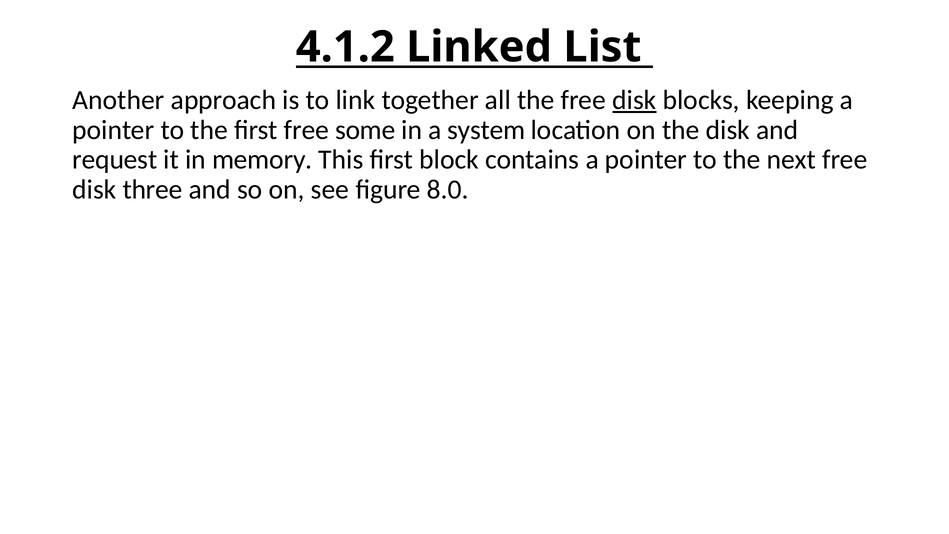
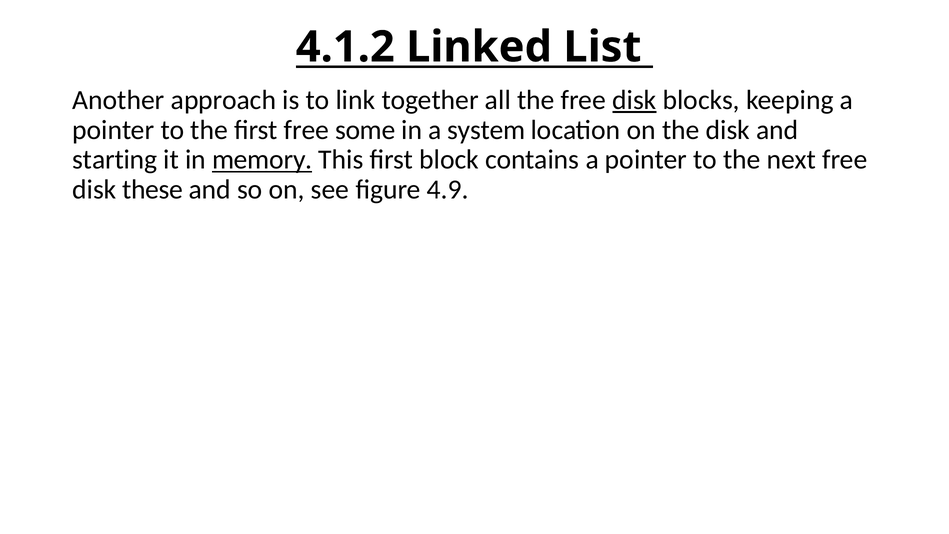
request: request -> starting (115, 160)
memory underline: none -> present (262, 160)
three: three -> these (153, 190)
8.0: 8.0 -> 4.9 (448, 190)
